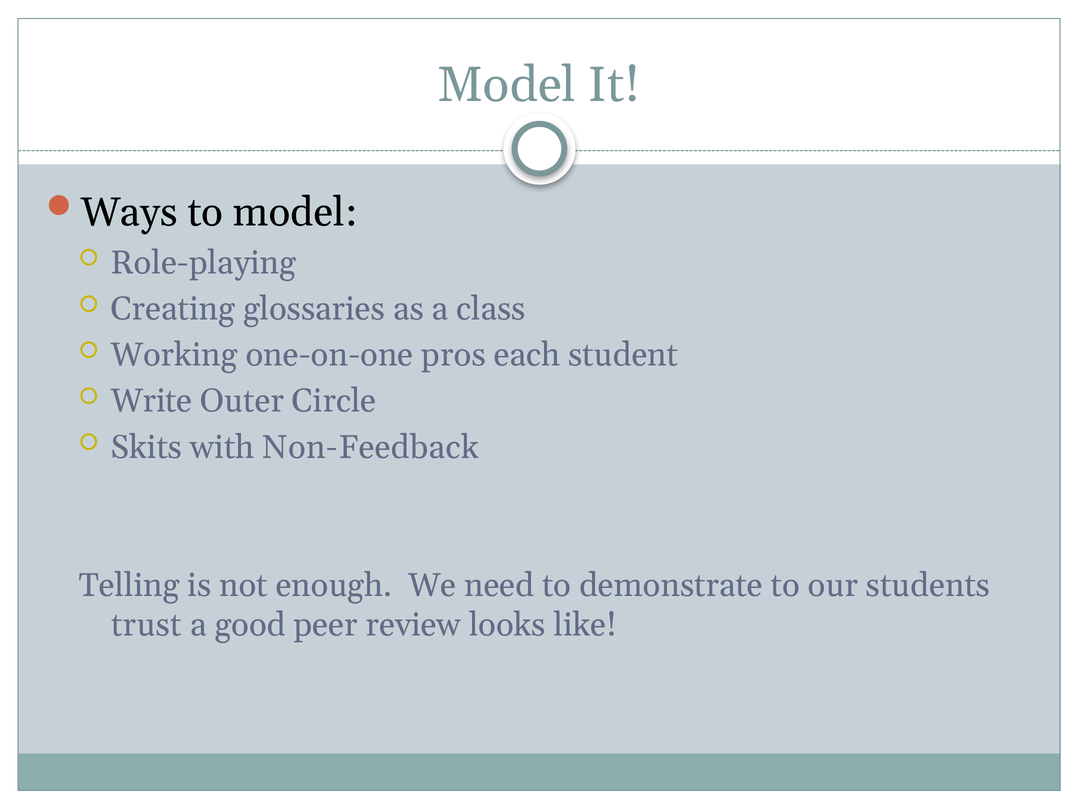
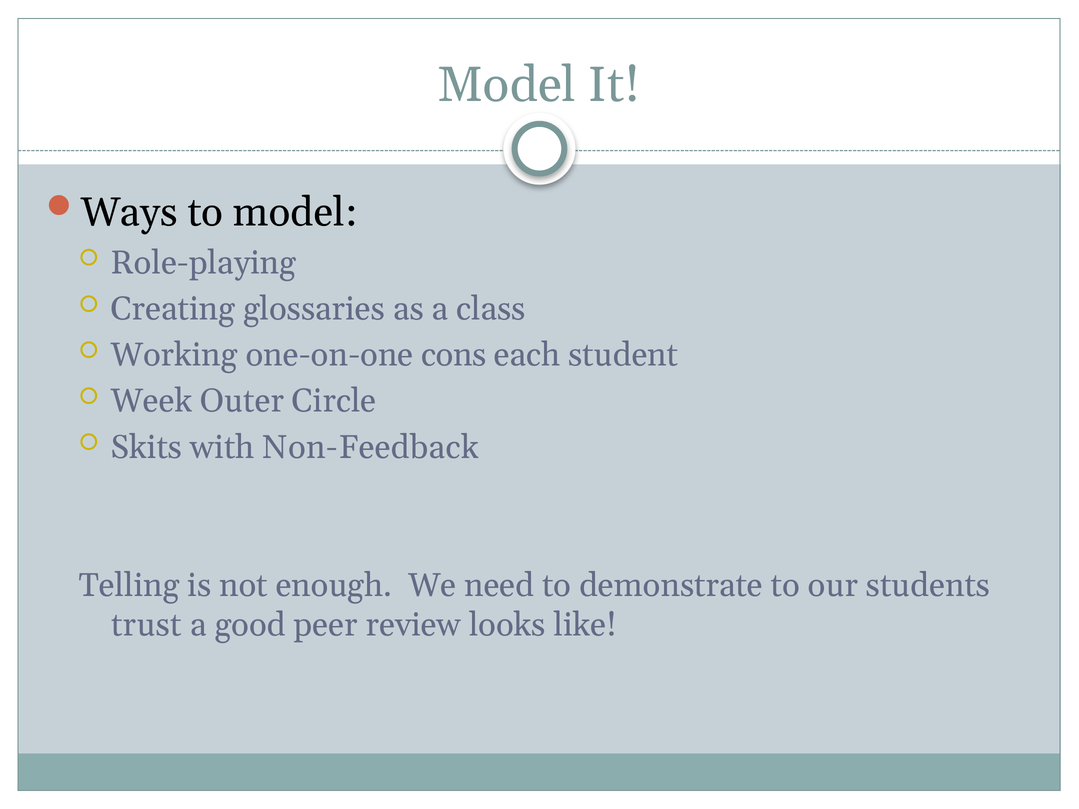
pros: pros -> cons (454, 355)
Write: Write -> Week (152, 401)
